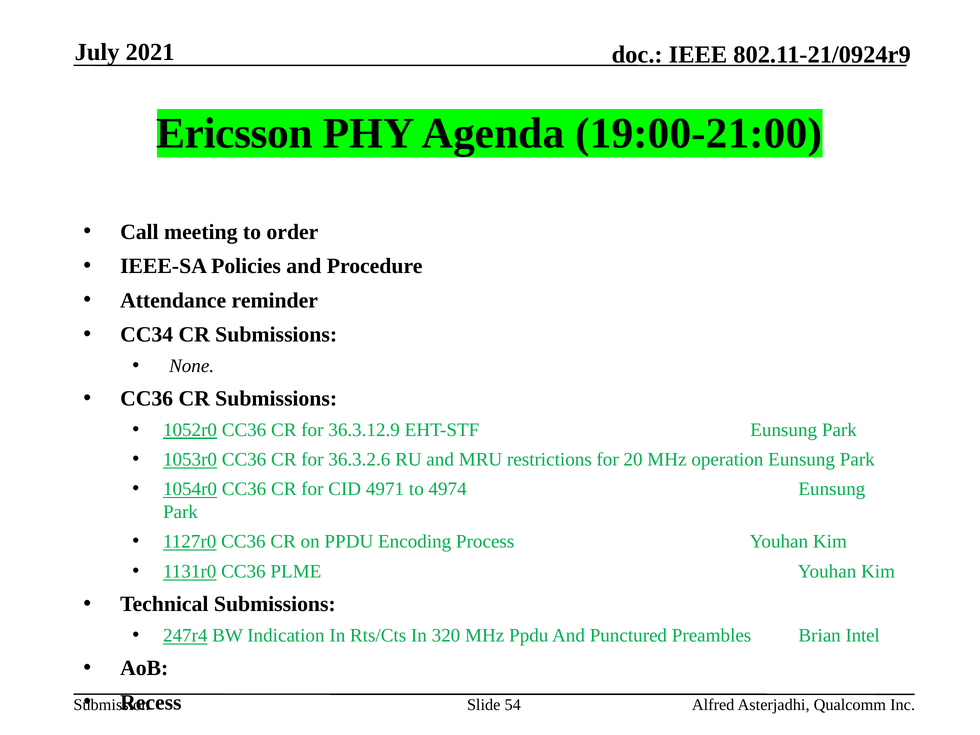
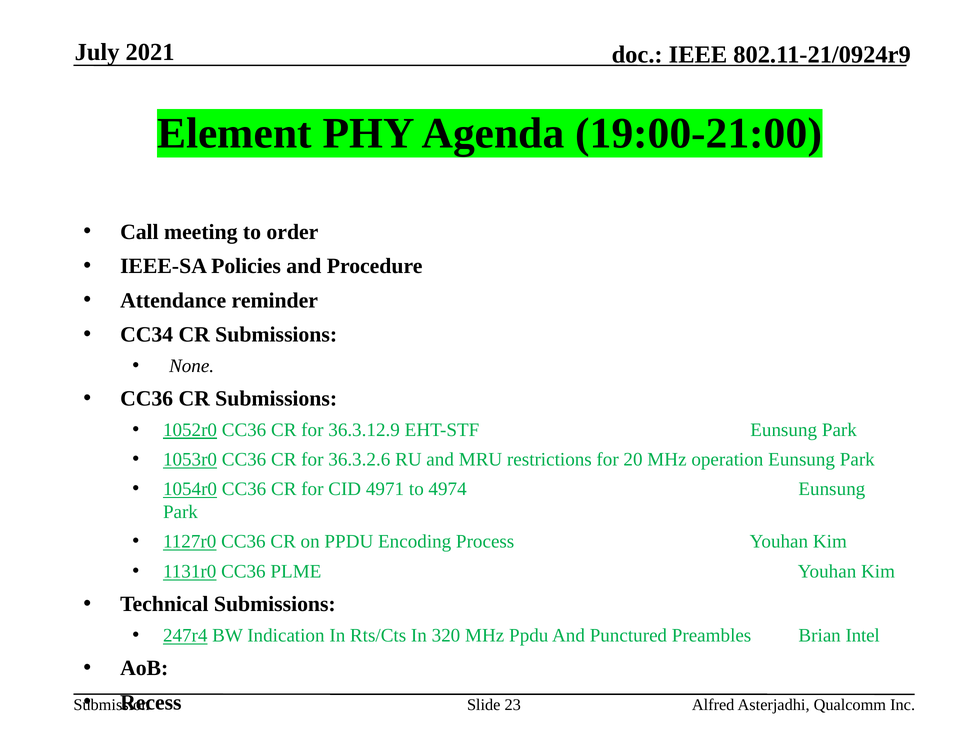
Ericsson: Ericsson -> Element (234, 134)
54: 54 -> 23 (513, 705)
